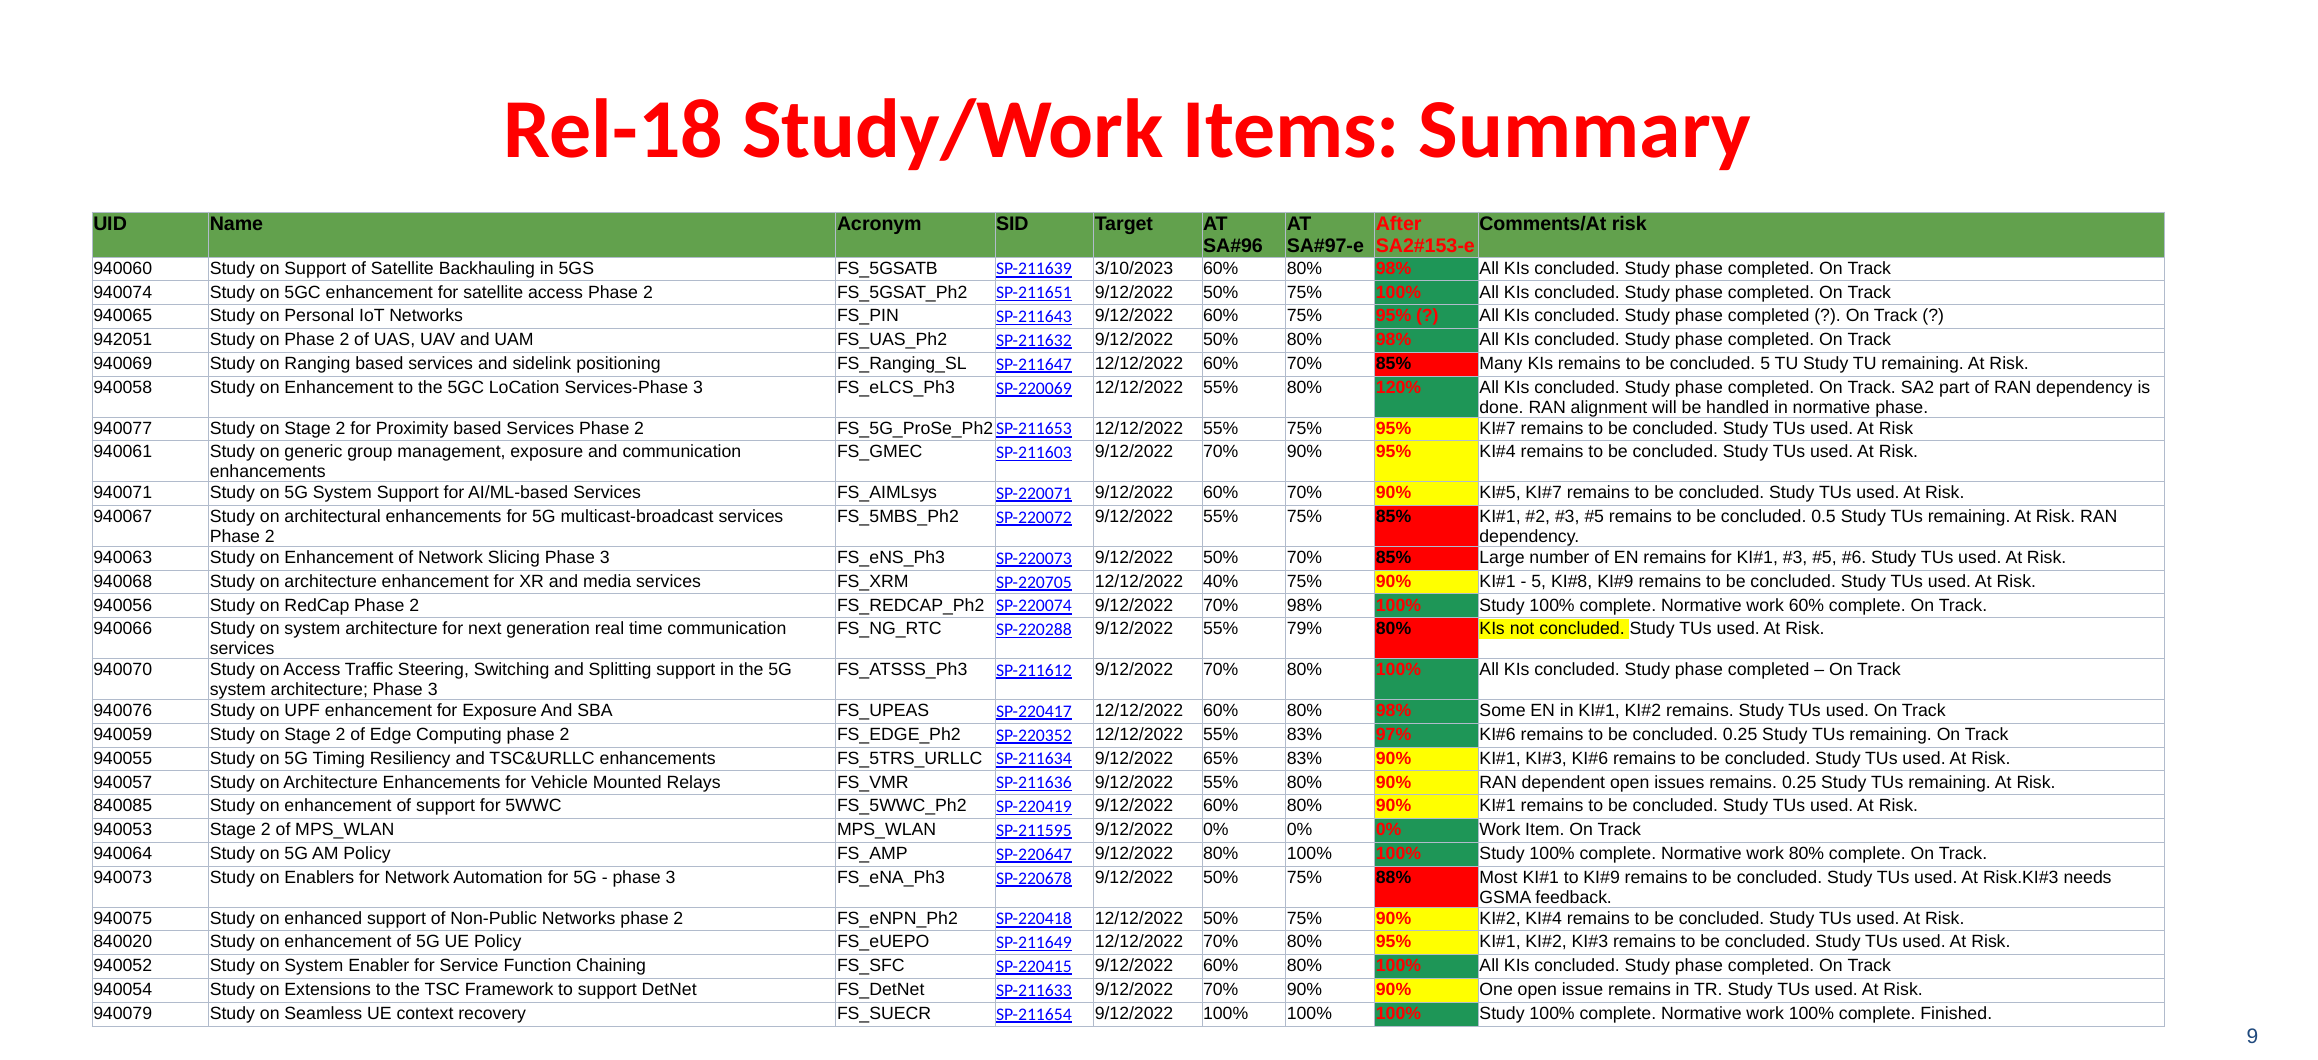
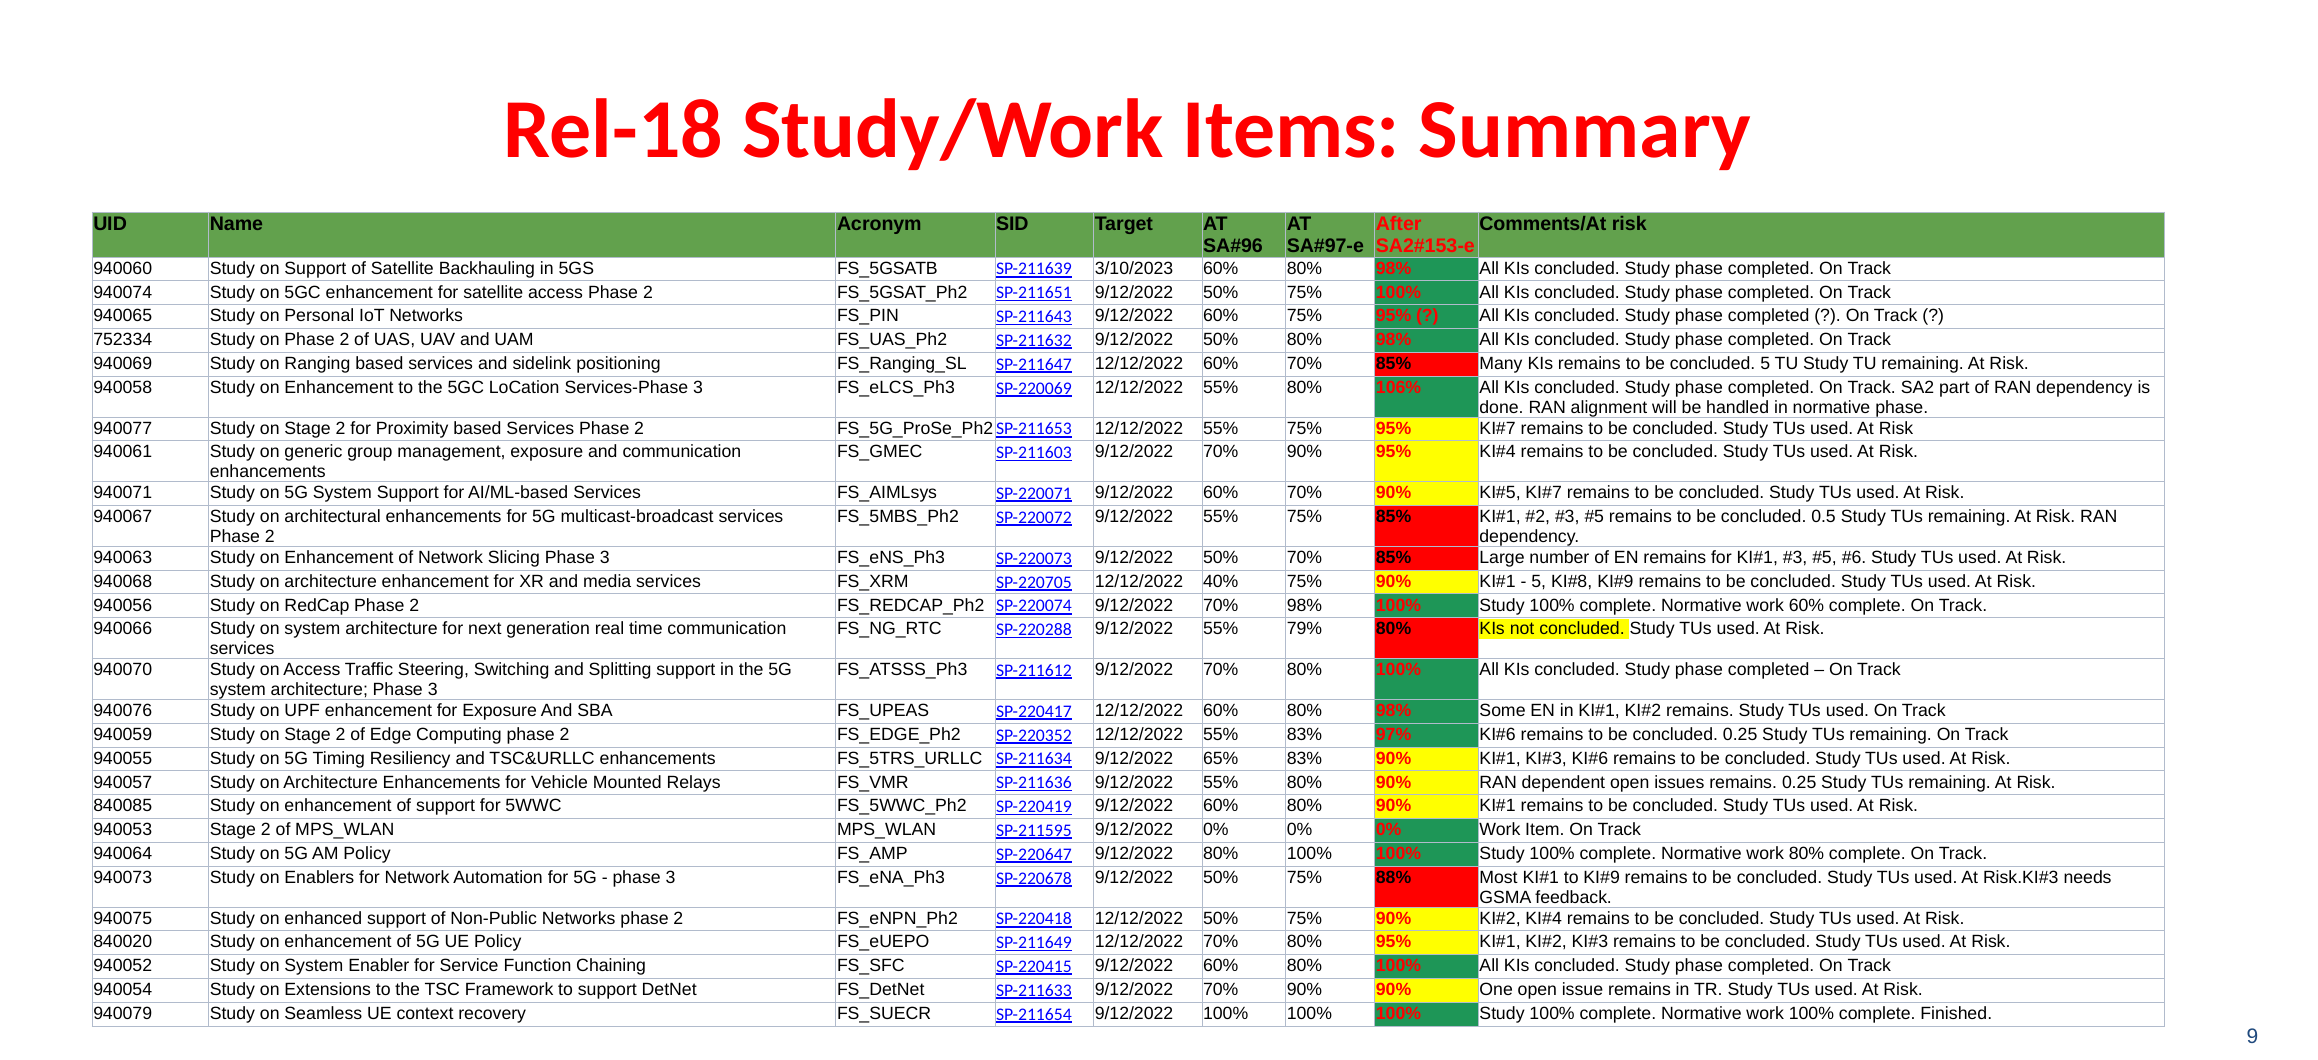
942051: 942051 -> 752334 (123, 340)
120%: 120% -> 106% (1399, 388)
